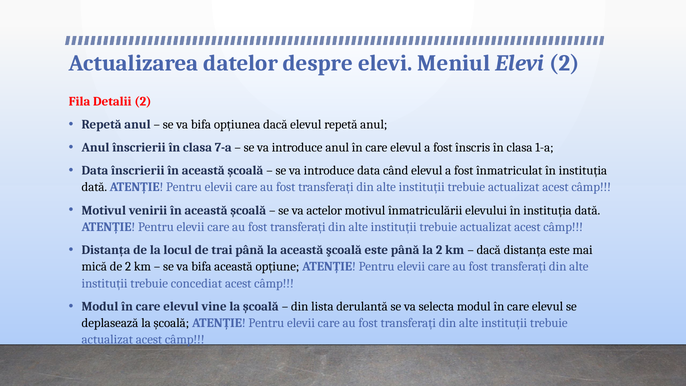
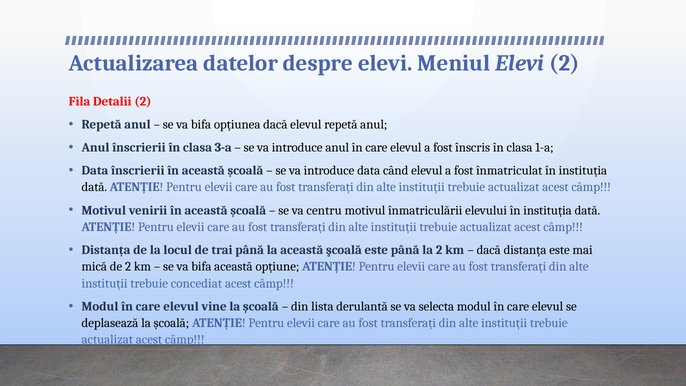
7-a: 7-a -> 3-a (223, 147)
actelor: actelor -> centru (324, 210)
